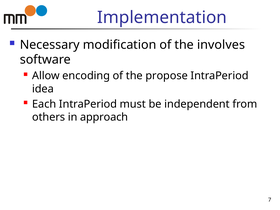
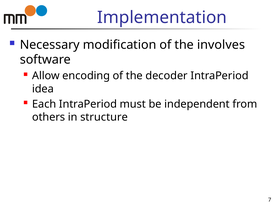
propose: propose -> decoder (167, 76)
approach: approach -> structure (104, 117)
